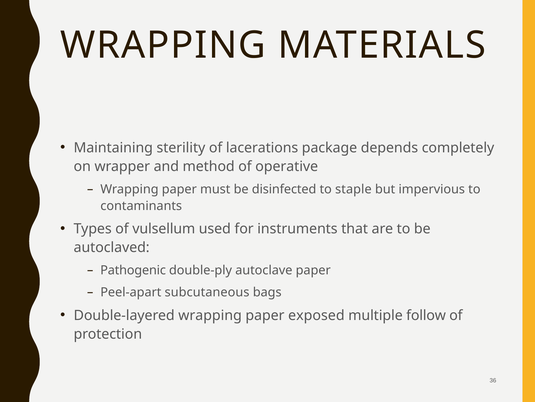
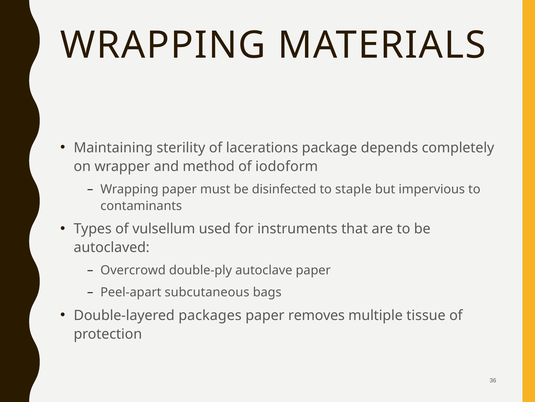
operative: operative -> iodoform (287, 166)
Pathogenic: Pathogenic -> Overcrowd (133, 270)
Double-layered wrapping: wrapping -> packages (210, 315)
exposed: exposed -> removes (316, 315)
follow: follow -> tissue (426, 315)
